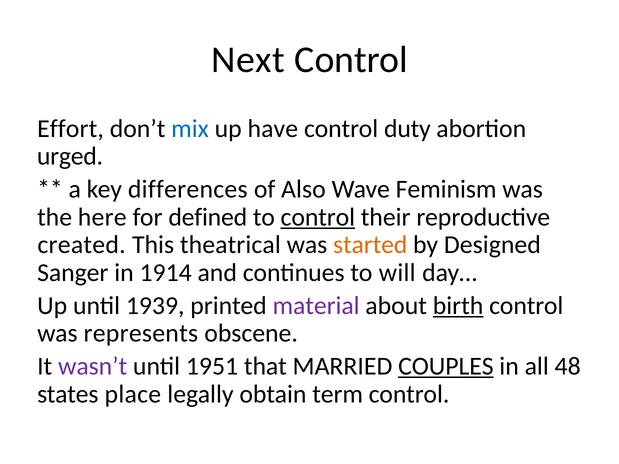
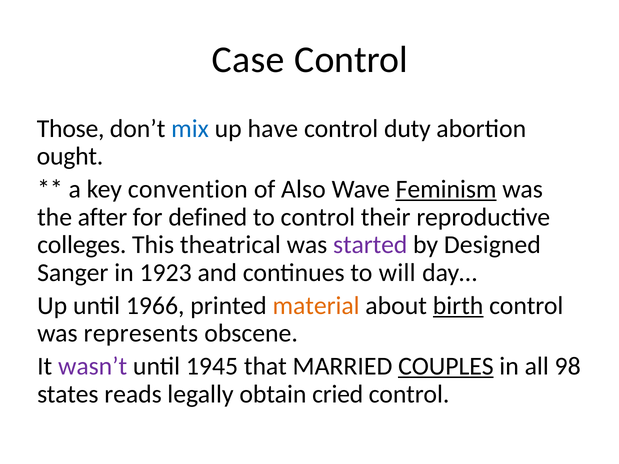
Next: Next -> Case (248, 60)
Effort: Effort -> Those (71, 129)
urged: urged -> ought (70, 157)
differences: differences -> convention (188, 189)
Feminism underline: none -> present (446, 189)
here: here -> after (102, 217)
control underline: present -> none (318, 217)
created: created -> colleges (82, 245)
started colour: orange -> purple (370, 245)
1914: 1914 -> 1923 (166, 273)
1939: 1939 -> 1966 (155, 306)
material colour: purple -> orange (316, 306)
1951: 1951 -> 1945 (212, 366)
48: 48 -> 98 (568, 366)
place: place -> reads (133, 394)
term: term -> cried (338, 394)
